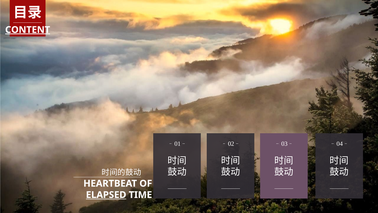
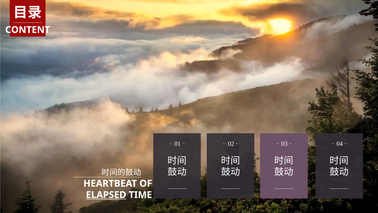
CONTENT underline: present -> none (28, 30)
